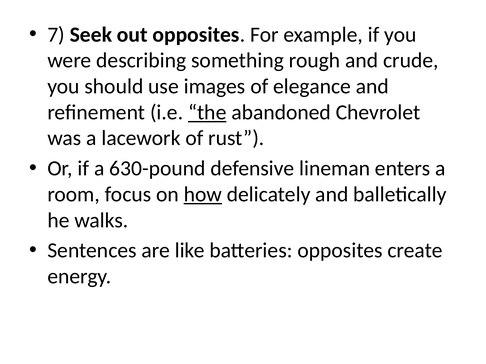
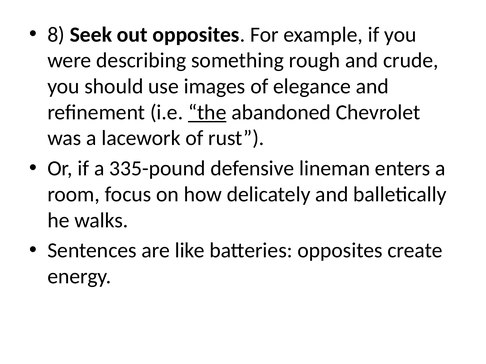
7: 7 -> 8 (56, 35)
630-pound: 630-pound -> 335-pound (157, 169)
how underline: present -> none (203, 195)
